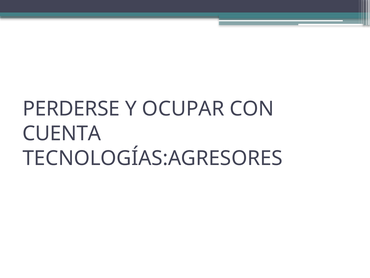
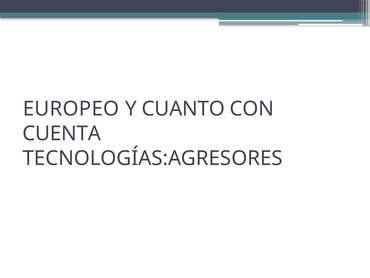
PERDERSE: PERDERSE -> EUROPEO (71, 109)
OCUPAR: OCUPAR -> CUANTO (183, 109)
